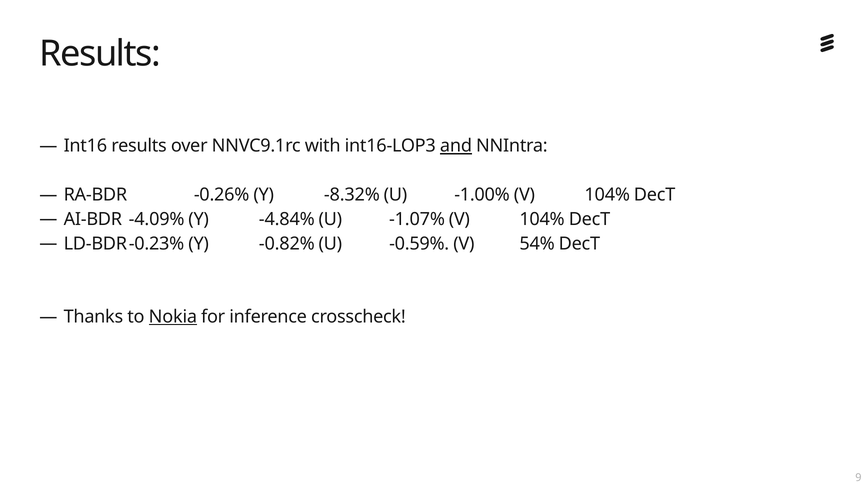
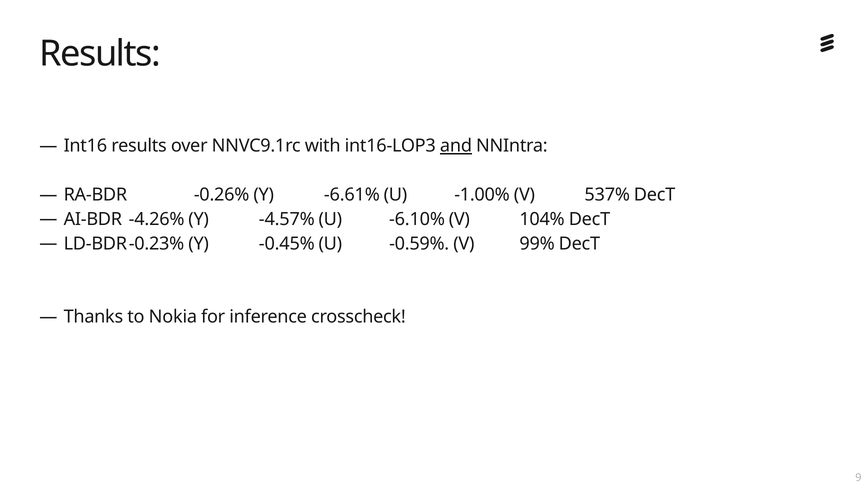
-8.32%: -8.32% -> -6.61% (352, 195)
-1.00% V 104%: 104% -> 537% (607, 195)
-4.09%: -4.09% -> -4.26% (157, 219)
-4.84%: -4.84% -> -4.57% (287, 219)
-1.07%: -1.07% -> -6.10% (417, 219)
-0.82%: -0.82% -> -0.45% (287, 244)
54%: 54% -> 99% (537, 244)
Nokia underline: present -> none (173, 317)
